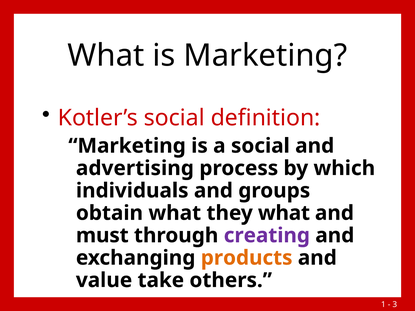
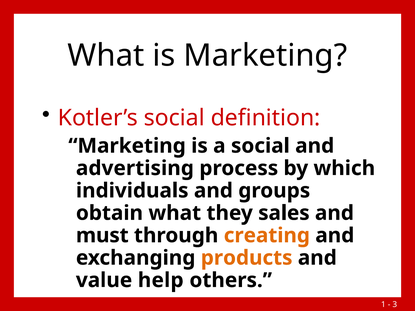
they what: what -> sales (284, 213)
creating colour: purple -> orange (267, 236)
take: take -> help (161, 280)
